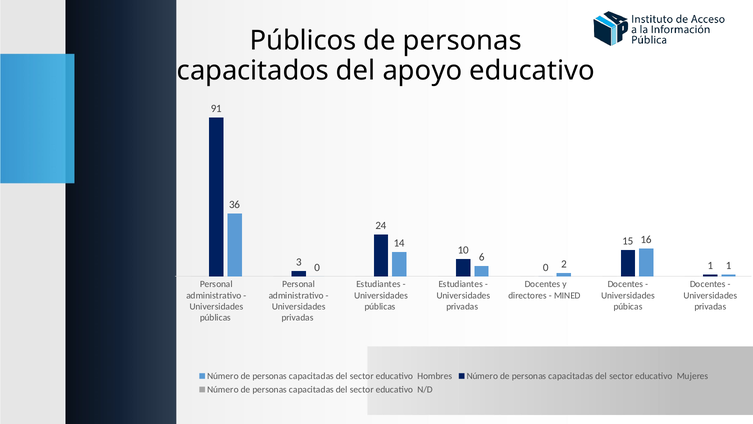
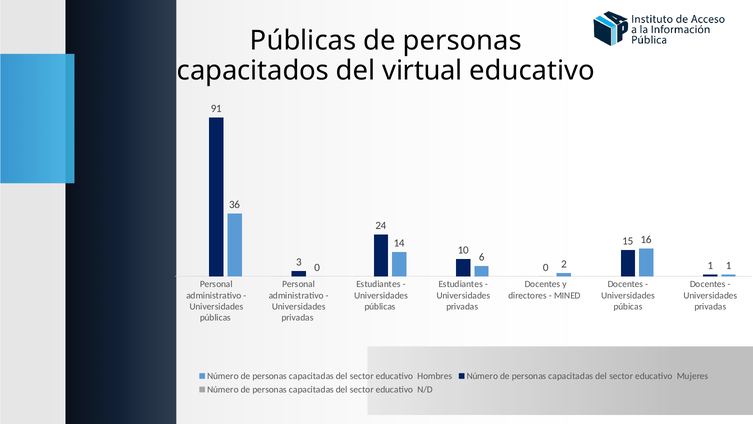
Públicos: Públicos -> Públicas (303, 41)
apoyo: apoyo -> virtual (422, 70)
